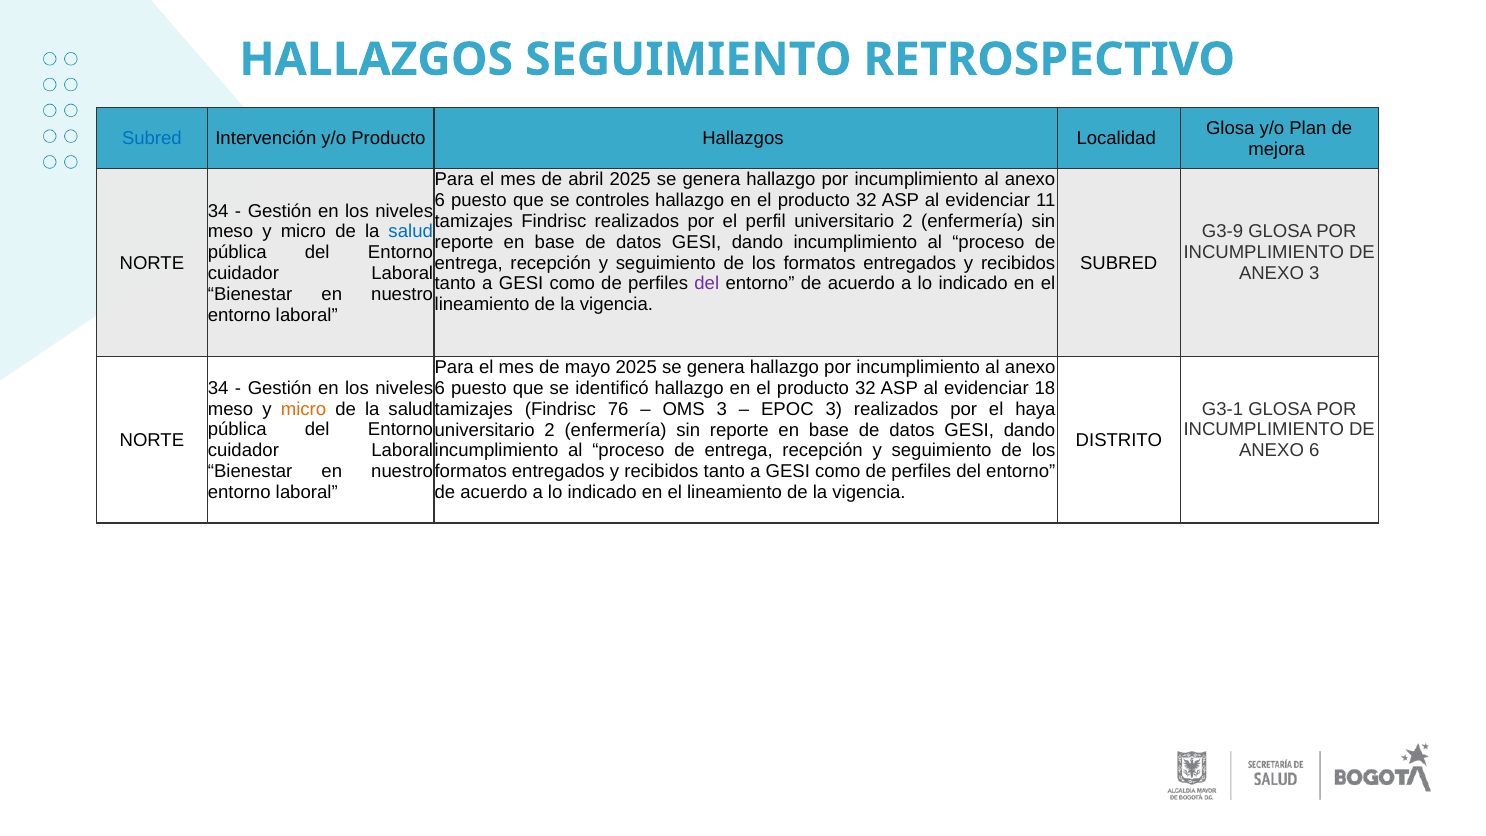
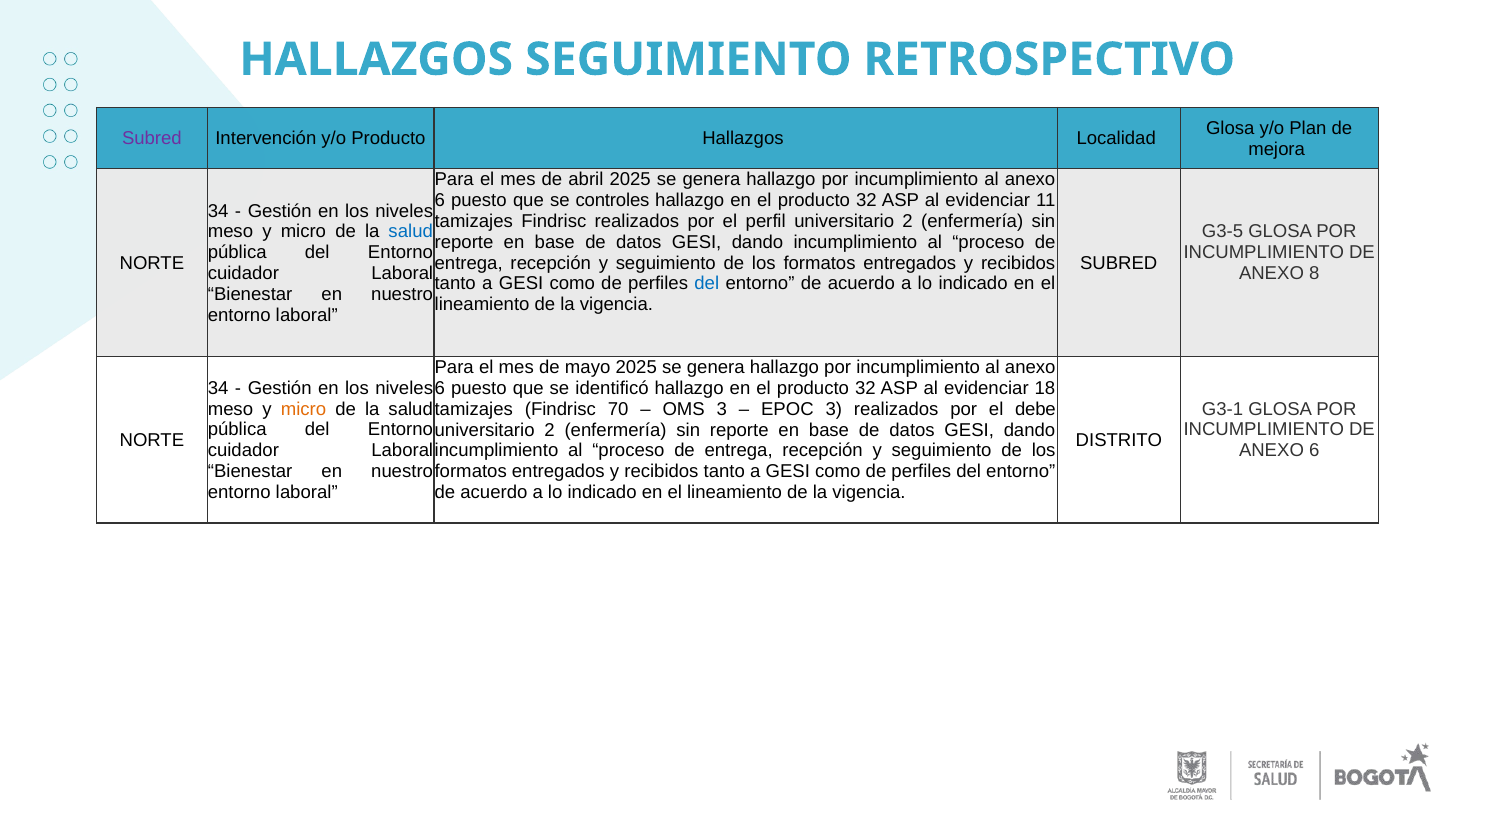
Subred colour: blue -> purple (152, 139)
G3-9: G3-9 -> G3-5 (1223, 232)
ANEXO 3: 3 -> 8 (1314, 273)
del colour: purple -> blue (707, 284)
76: 76 -> 70 (618, 409)
haya: haya -> debe (1035, 409)
